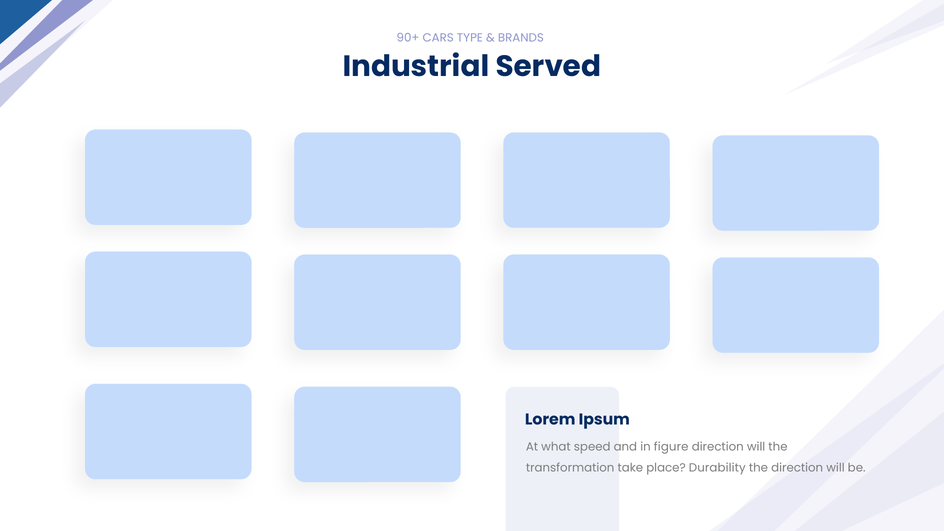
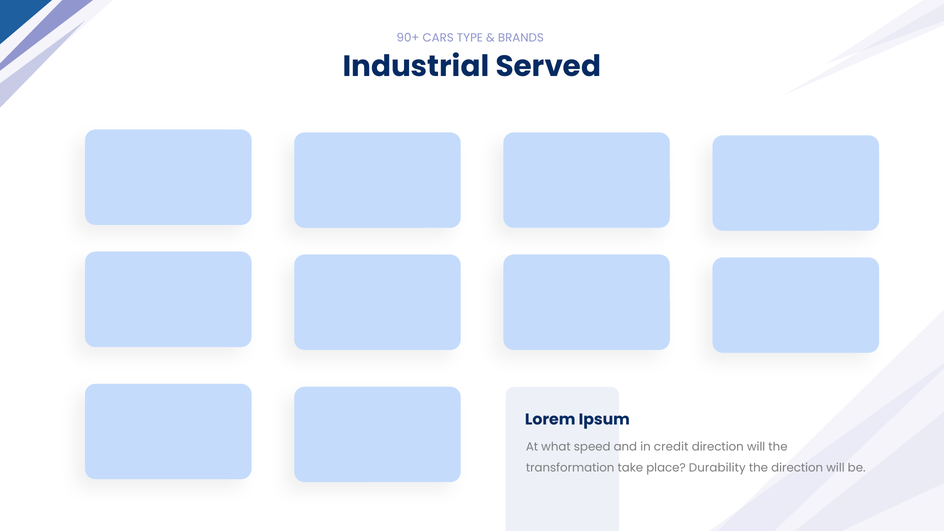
figure: figure -> credit (671, 447)
